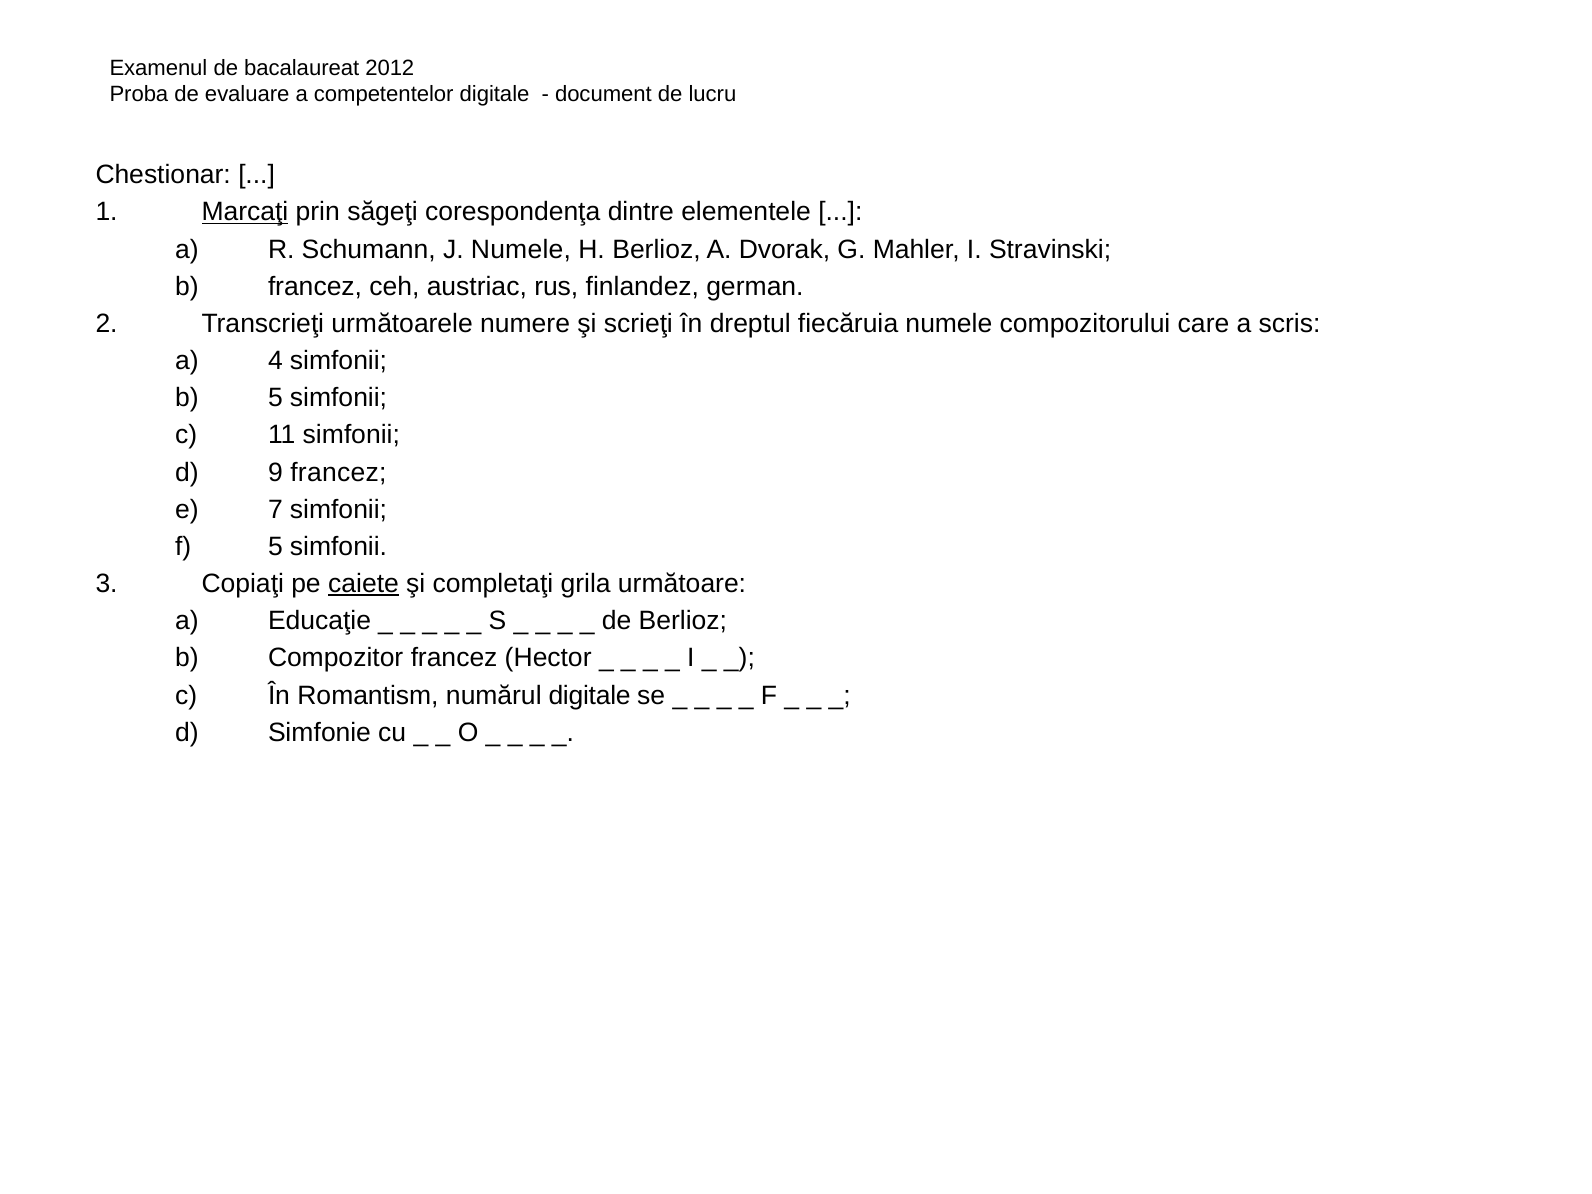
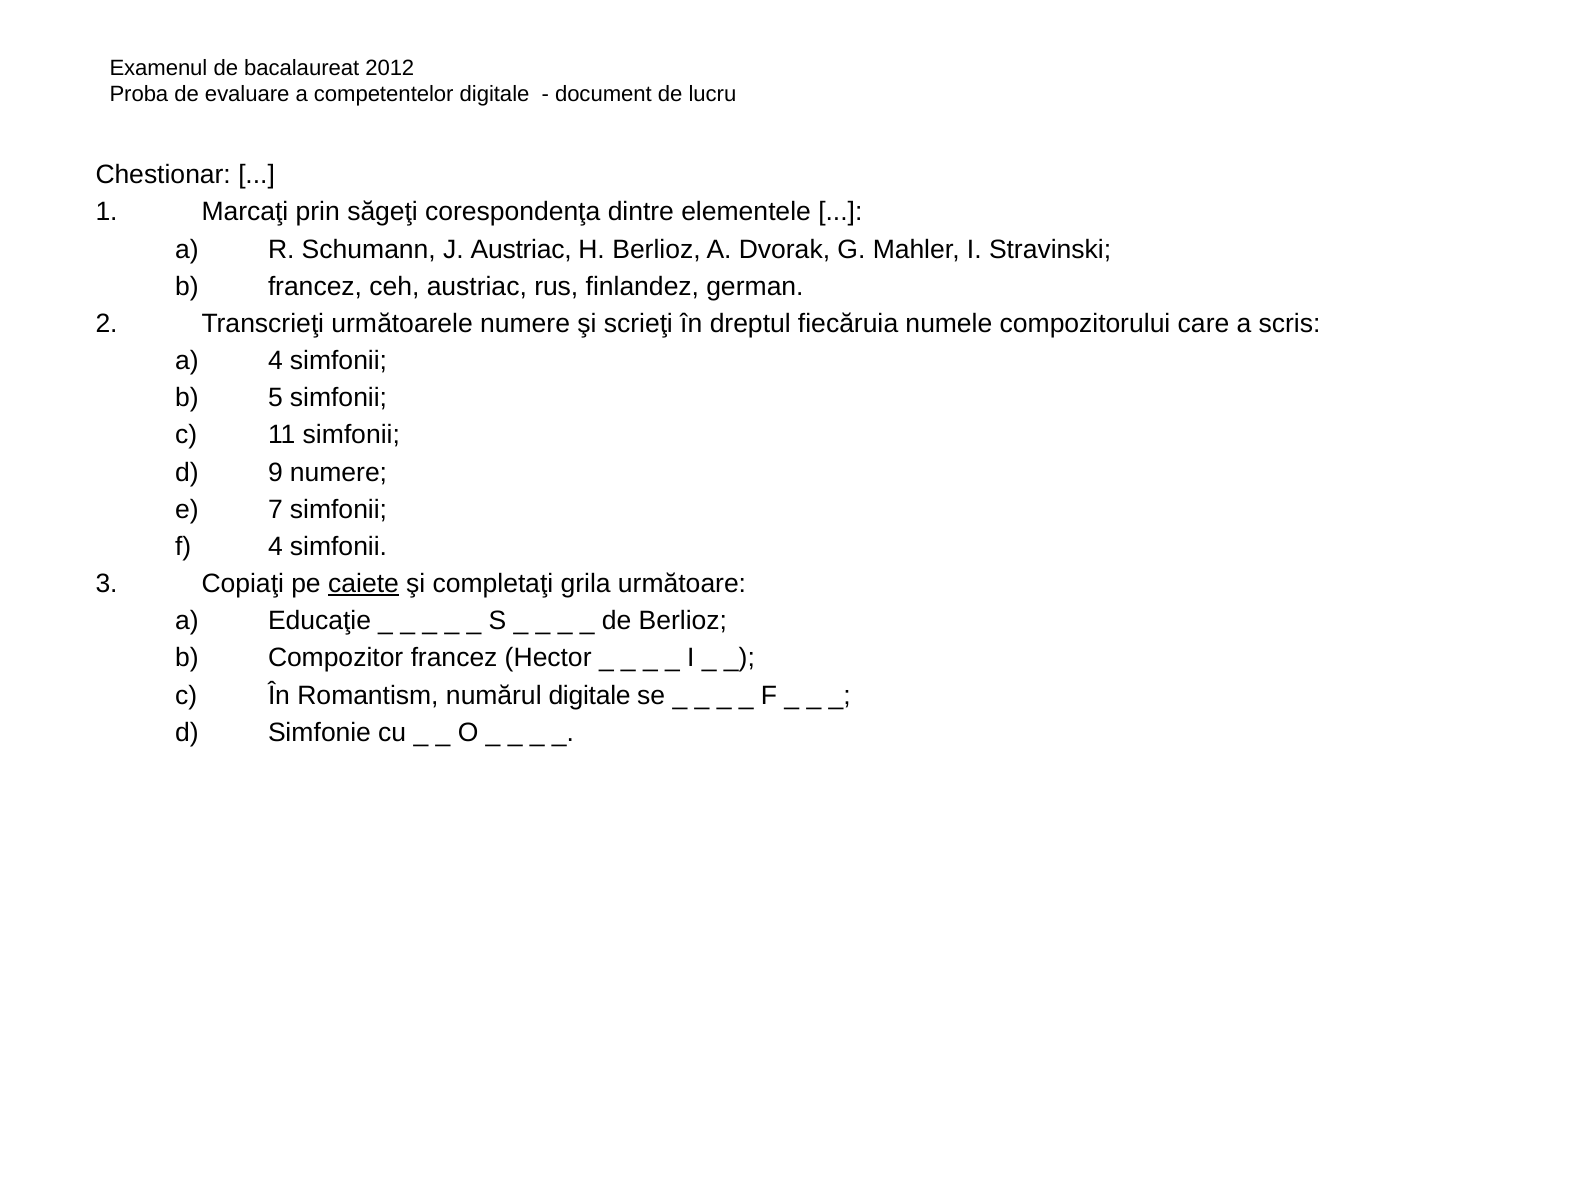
Marcaţi underline: present -> none (245, 212)
J Numele: Numele -> Austriac (521, 249)
9 francez: francez -> numere (339, 472)
f 5: 5 -> 4 (275, 547)
